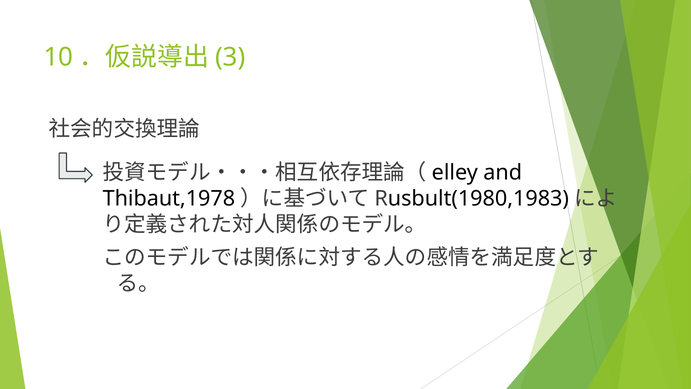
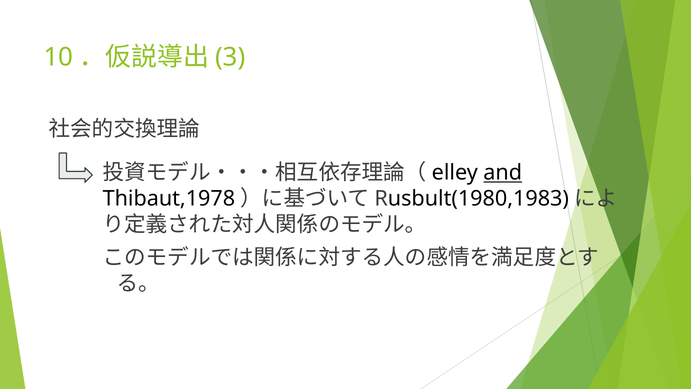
and underline: none -> present (503, 172)
